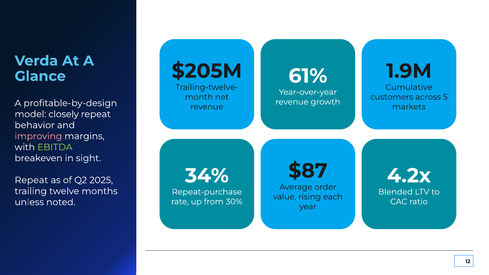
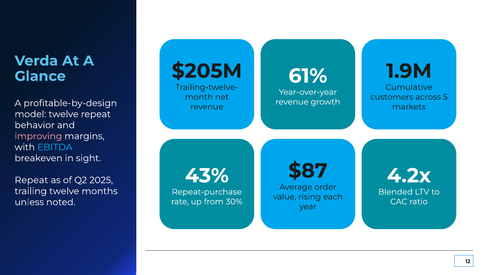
model closely: closely -> twelve (64, 114)
EBITDA colour: light green -> light blue (55, 147)
34%: 34% -> 43% (207, 176)
